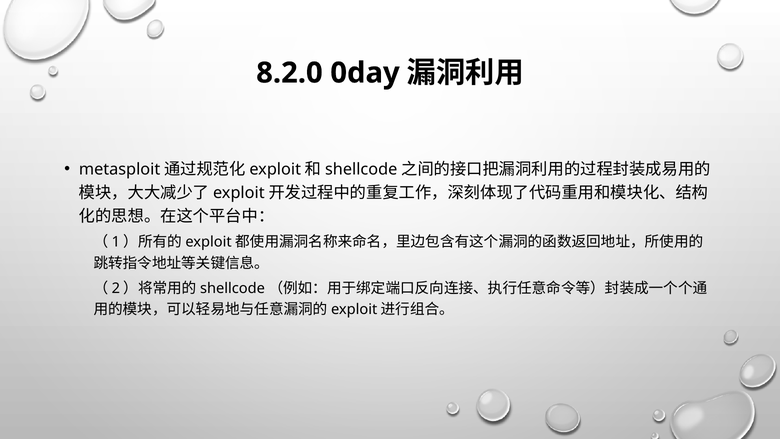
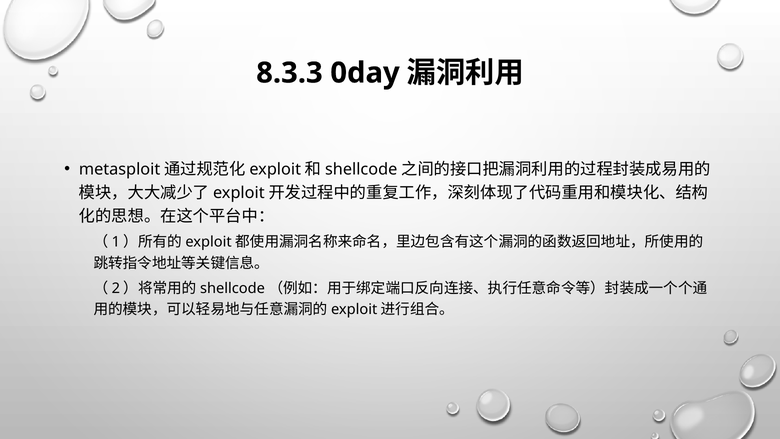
8.2.0: 8.2.0 -> 8.3.3 (289, 73)
